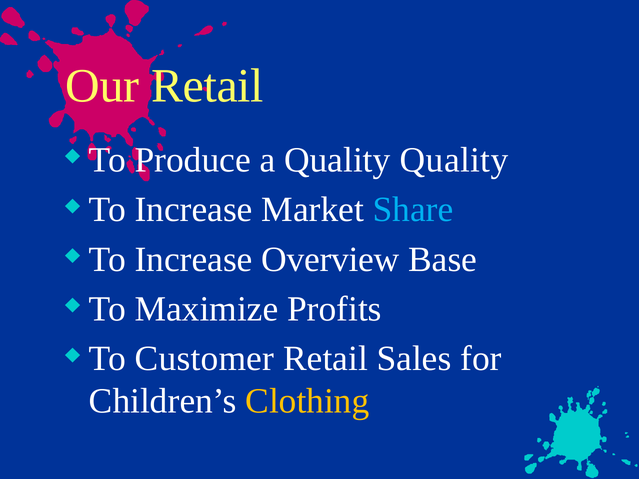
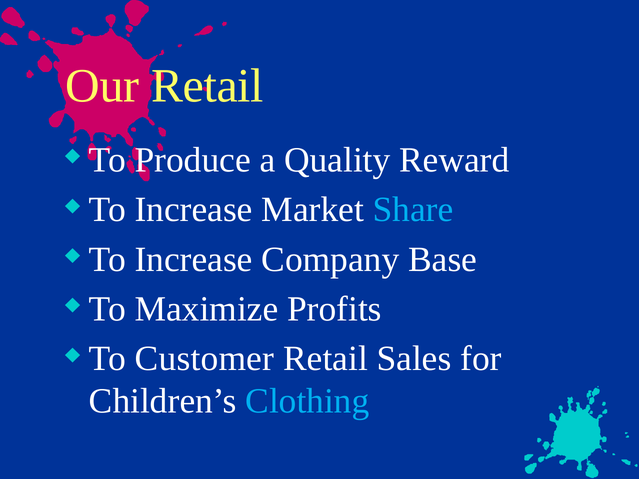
Quality Quality: Quality -> Reward (454, 160)
Overview: Overview -> Company (330, 260)
Clothing colour: yellow -> light blue (307, 401)
